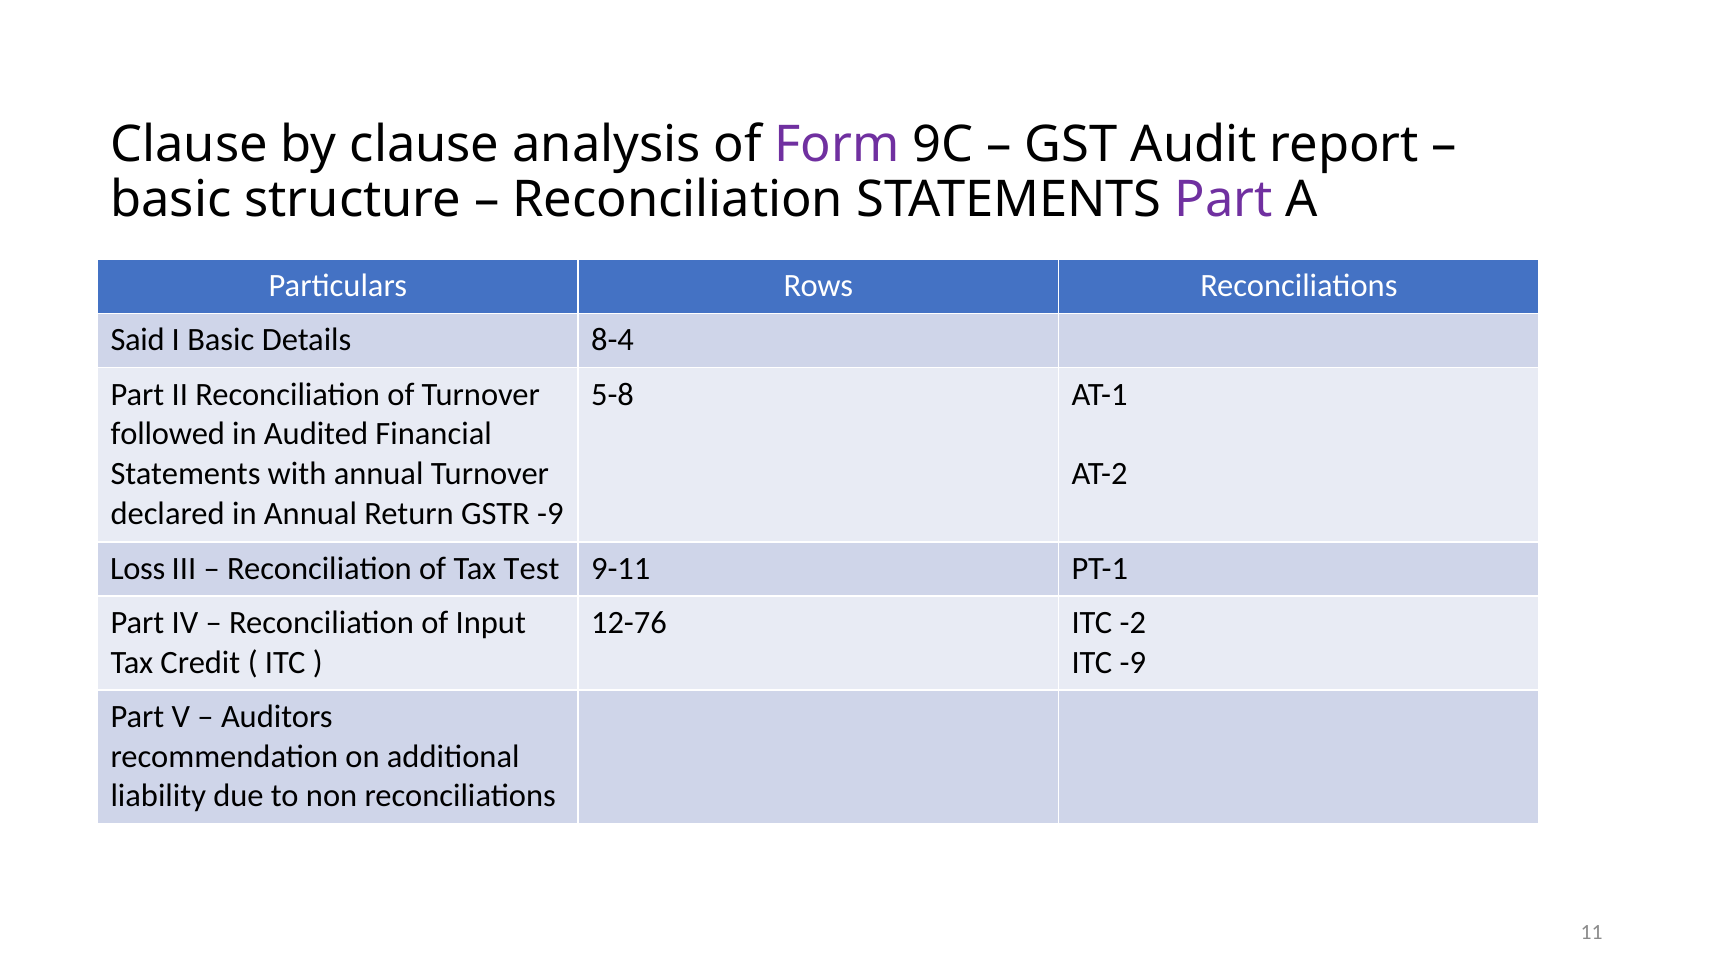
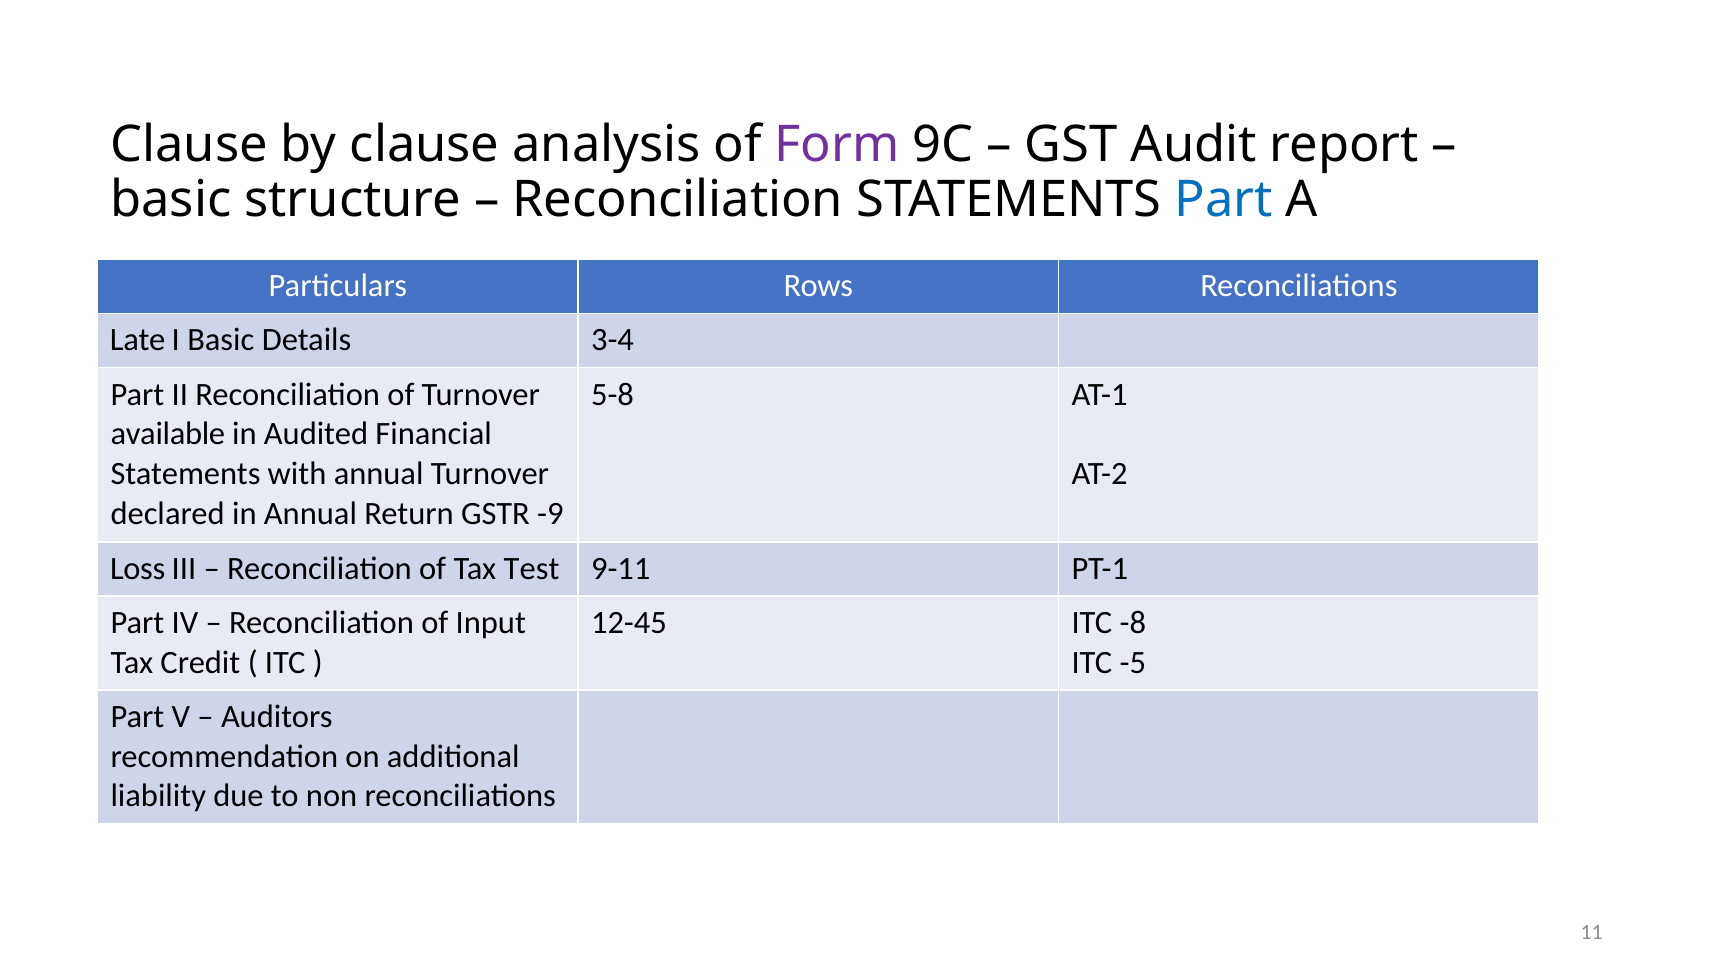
Part colour: purple -> blue (1224, 200)
Said: Said -> Late (138, 340)
8-4: 8-4 -> 3-4 (613, 340)
followed: followed -> available (168, 434)
12-76: 12-76 -> 12-45 (629, 623)
-2: -2 -> -8 (1133, 623)
ITC -9: -9 -> -5 (1133, 663)
